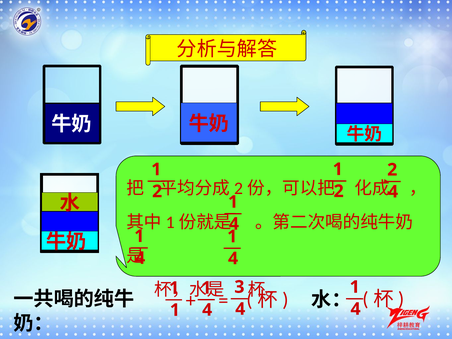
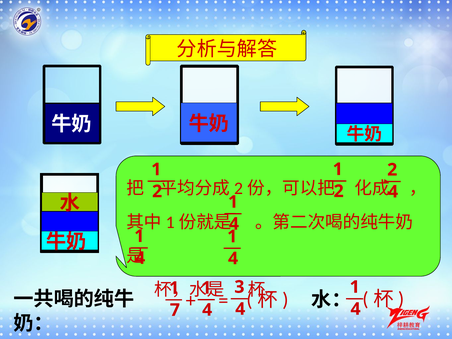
1: 1 -> 7 (175, 310)
